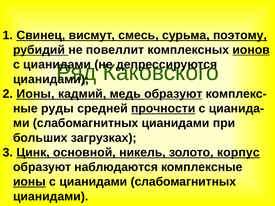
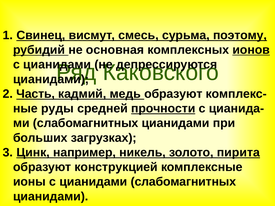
повеллит: повеллит -> основная (115, 50)
Ионы: Ионы -> Часть (36, 94)
образуют underline: present -> none (173, 94)
основной: основной -> например (85, 153)
корпус: корпус -> пирита (238, 153)
наблюдаются: наблюдаются -> конструкцией (116, 167)
ионы underline: present -> none (29, 182)
